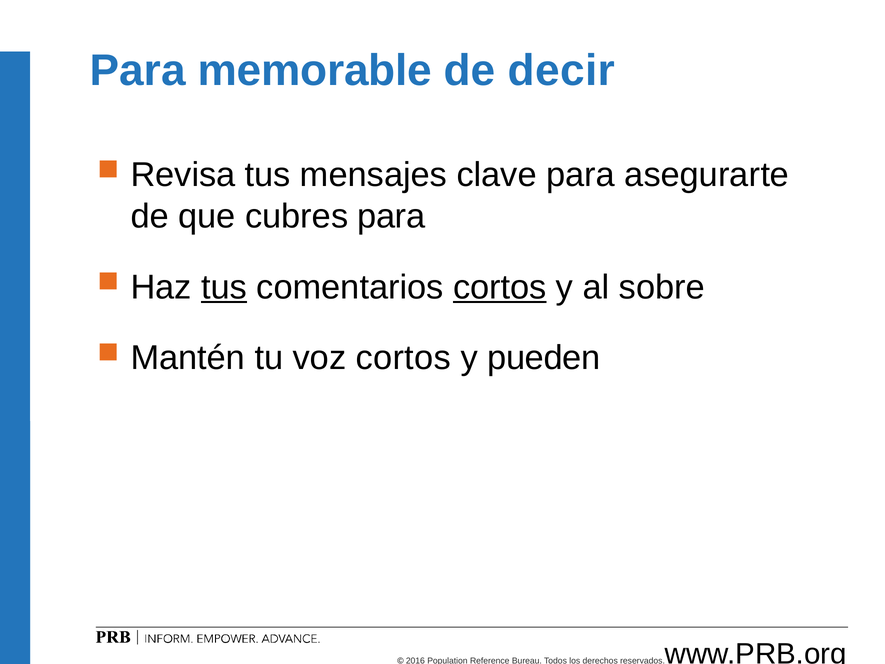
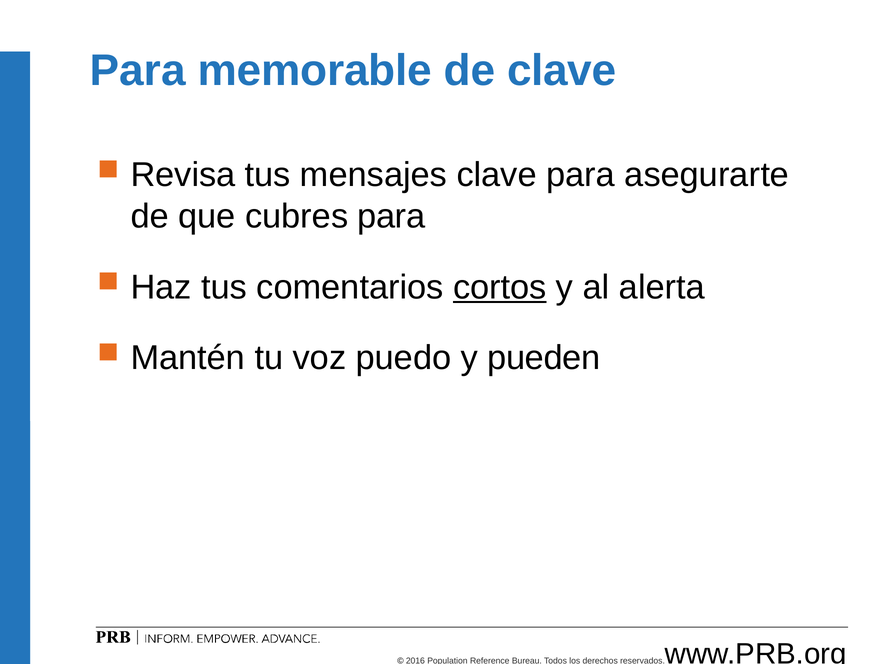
de decir: decir -> clave (562, 71)
tus underline: present -> none (224, 287)
sobre: sobre -> alerta (662, 287)
voz cortos: cortos -> puedo (404, 358)
